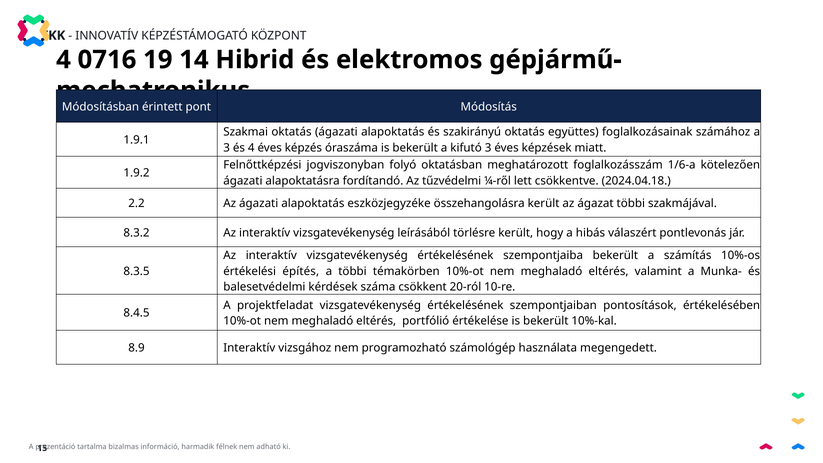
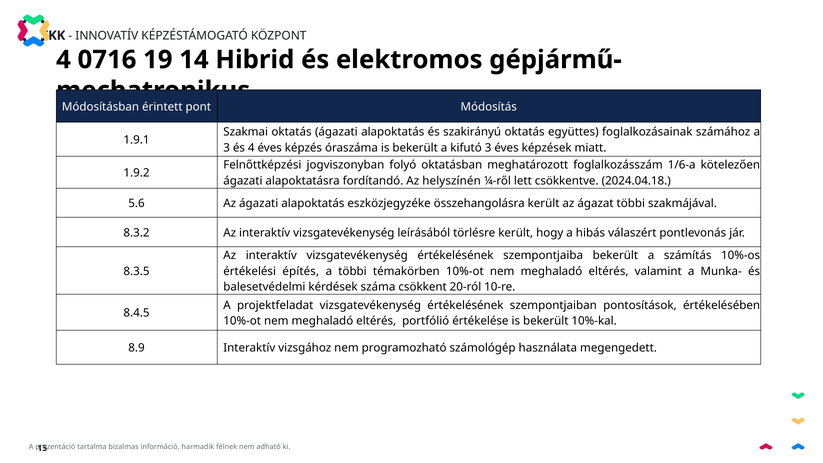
tűzvédelmi: tűzvédelmi -> helyszínén (452, 181)
2.2: 2.2 -> 5.6 (137, 203)
